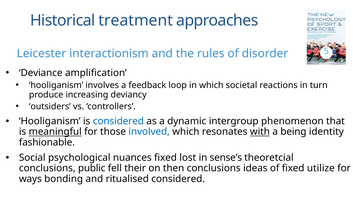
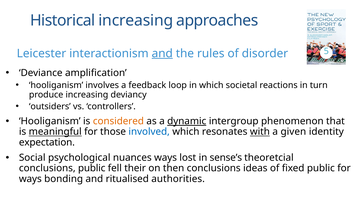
Historical treatment: treatment -> increasing (136, 20)
and underline: none -> present (162, 54)
considered colour: blue -> orange (118, 122)
dynamic underline: none -> present (187, 122)
being: being -> given (293, 132)
fashionable: fashionable -> expectation (47, 143)
nuances fixed: fixed -> ways (166, 158)
fixed utilize: utilize -> public (321, 169)
ritualised considered: considered -> authorities (178, 179)
